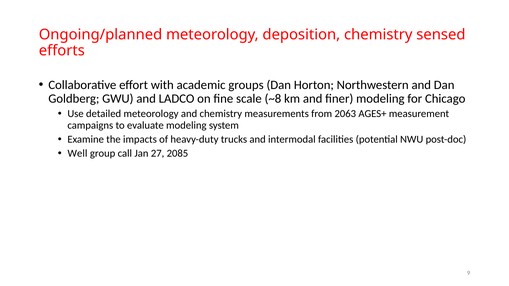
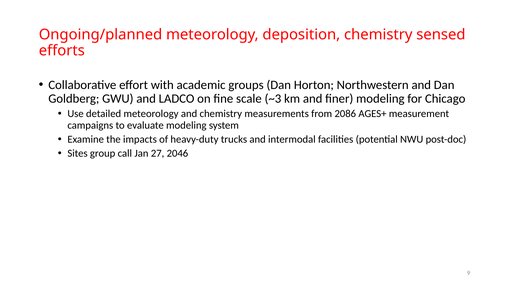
~8: ~8 -> ~3 (273, 99)
2063: 2063 -> 2086 (345, 114)
Well: Well -> Sites (78, 154)
2085: 2085 -> 2046 (177, 154)
